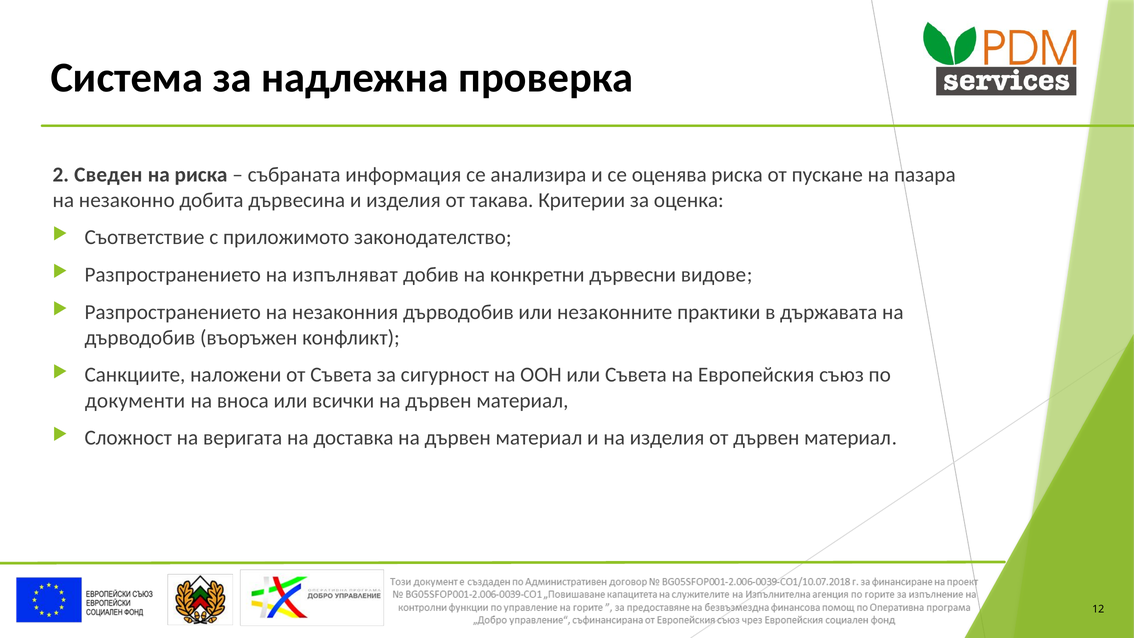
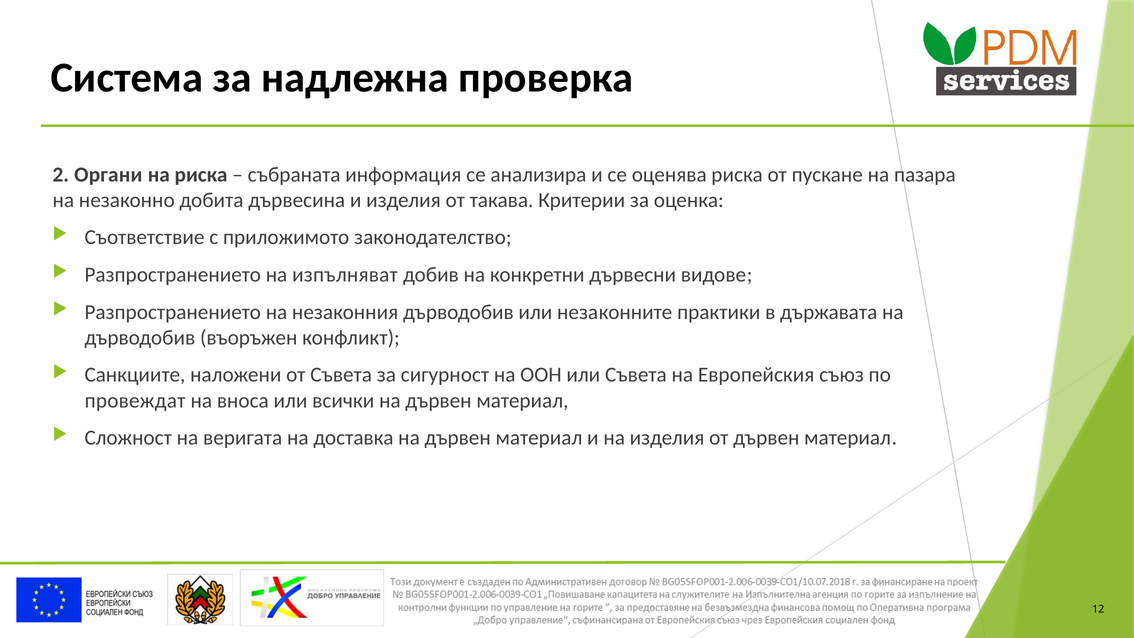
Сведен: Сведен -> Органи (108, 175)
документи: документи -> провеждат (135, 400)
